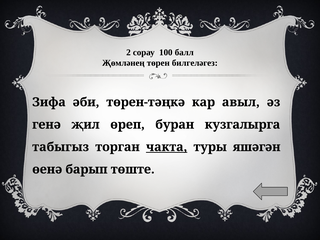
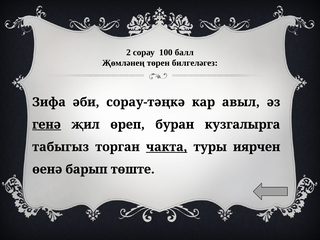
төрен-тәңкә: төрен-тәңкә -> сорау-тәңкә (146, 102)
генә underline: none -> present (47, 125)
яшәгән: яшәгән -> иярчен (257, 147)
